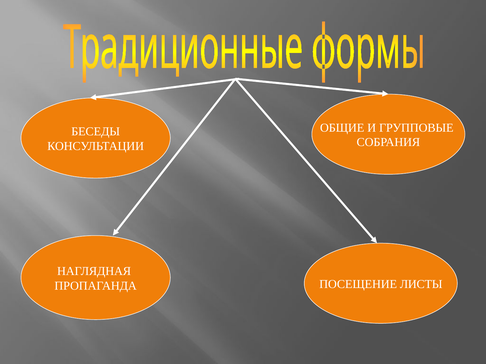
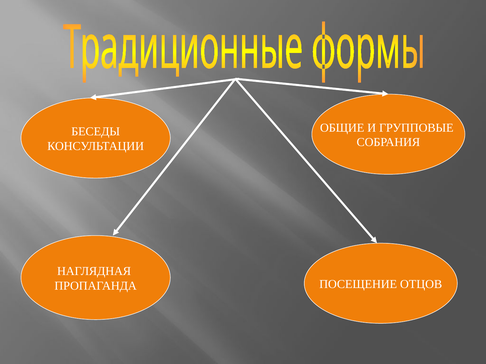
ЛИСТЫ: ЛИСТЫ -> ОТЦОВ (421, 284)
